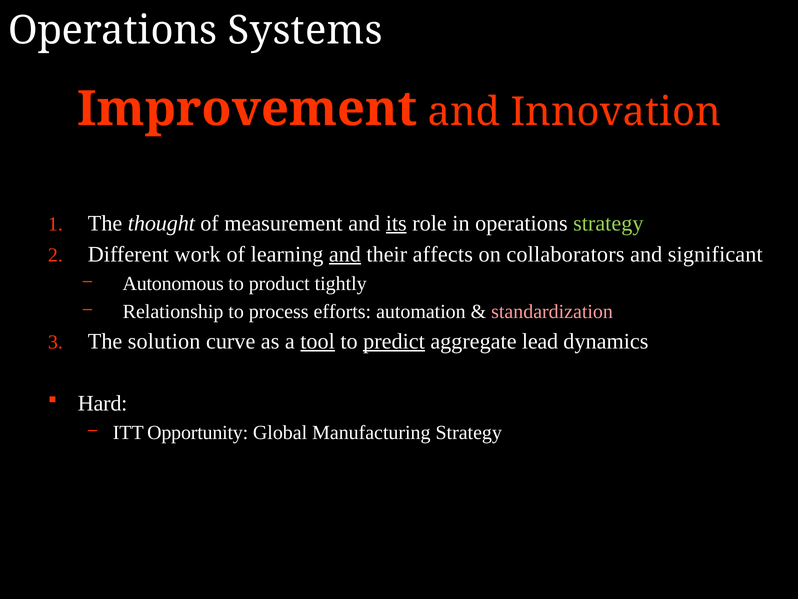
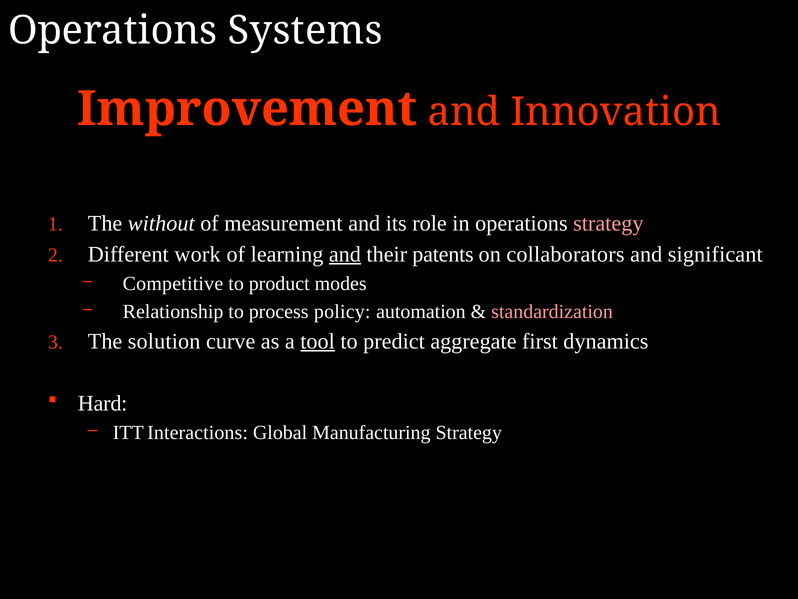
thought: thought -> without (161, 223)
its underline: present -> none (396, 223)
strategy colour: light green -> pink (608, 223)
affects: affects -> patents (443, 254)
Autonomous: Autonomous -> Competitive (173, 283)
tightly: tightly -> modes (341, 283)
efforts: efforts -> policy (342, 311)
predict underline: present -> none (394, 341)
lead: lead -> first (540, 341)
Opportunity: Opportunity -> Interactions (198, 432)
